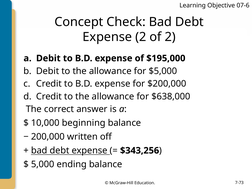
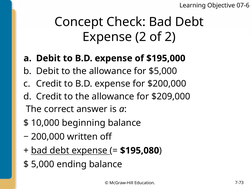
$638,000: $638,000 -> $209,000 (171, 96)
$343,256: $343,256 -> $195,080 (140, 151)
